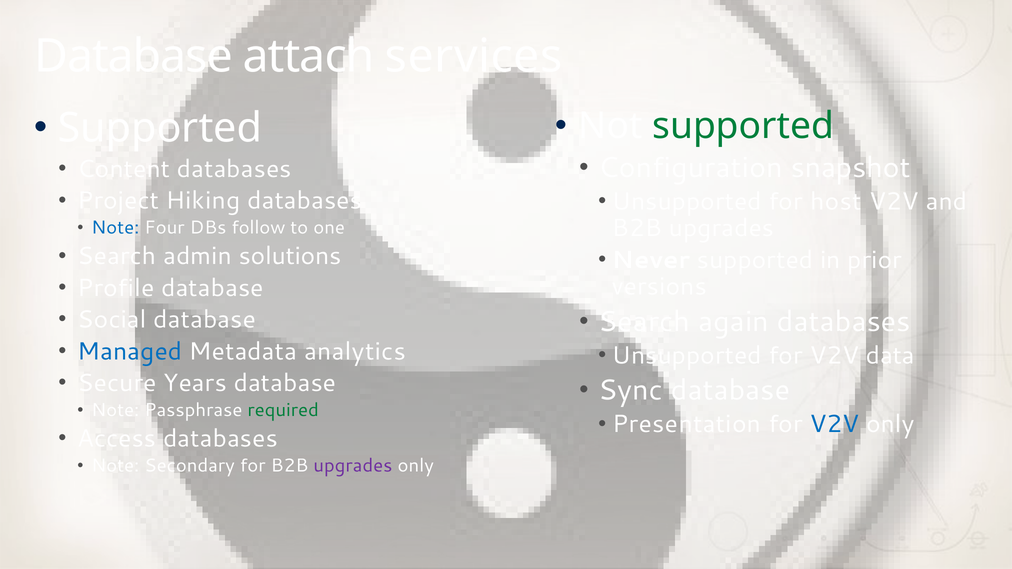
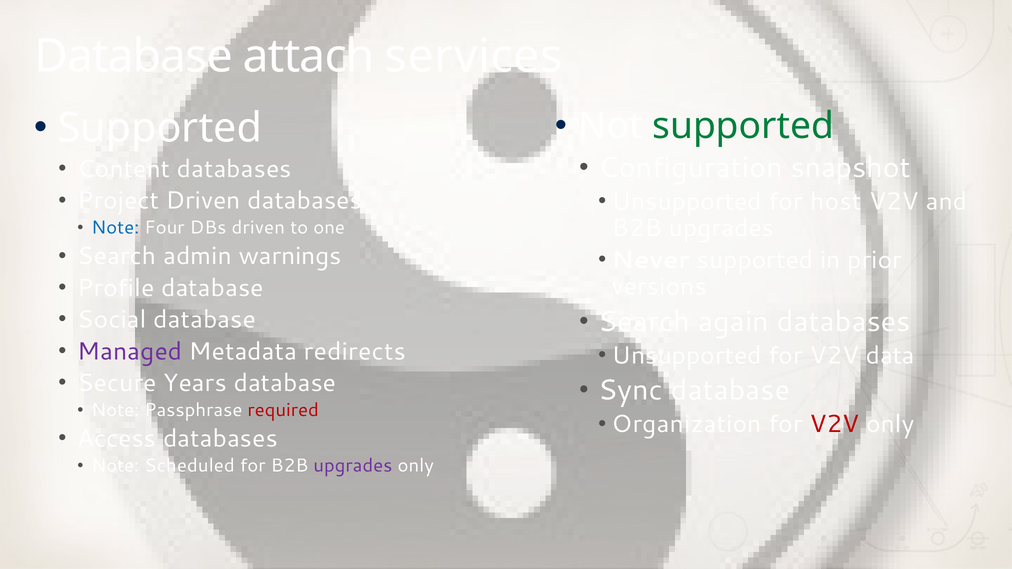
Project Hiking: Hiking -> Driven (203, 201)
DBs follow: follow -> driven (258, 228)
solutions: solutions -> warnings (290, 256)
Managed colour: blue -> purple (130, 351)
analytics: analytics -> redirects (355, 351)
required colour: green -> red (283, 410)
Presentation: Presentation -> Organization (687, 424)
V2V colour: blue -> red (834, 424)
Secondary: Secondary -> Scheduled (190, 466)
